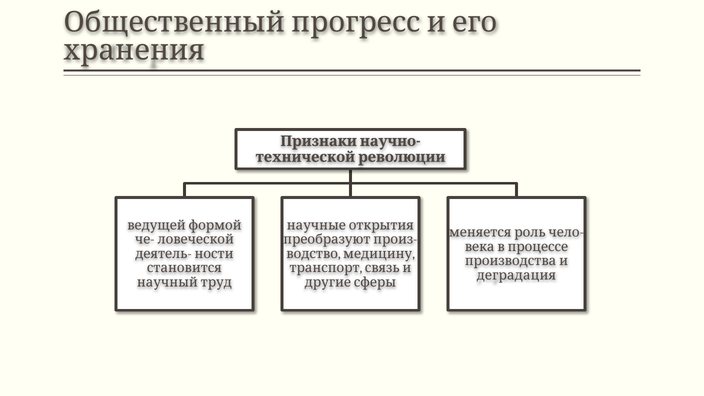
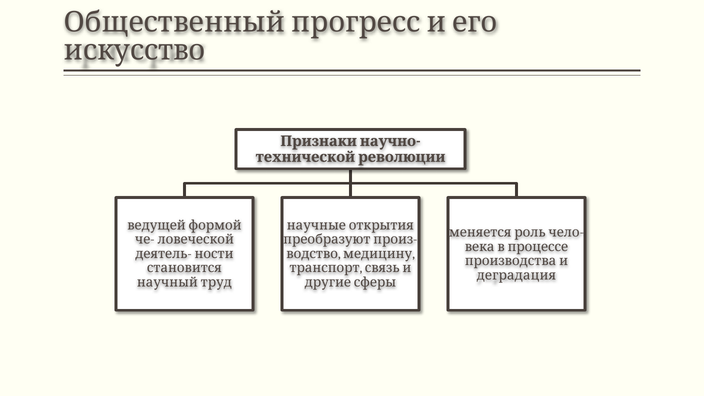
хранения: хранения -> искусство (135, 50)
